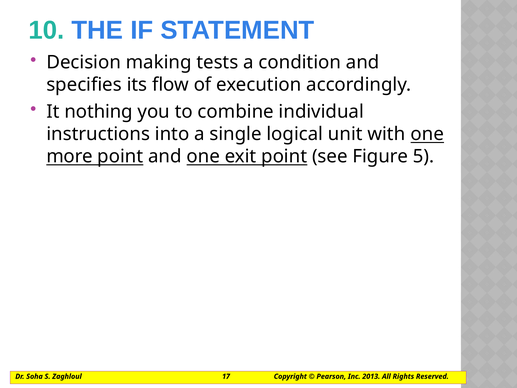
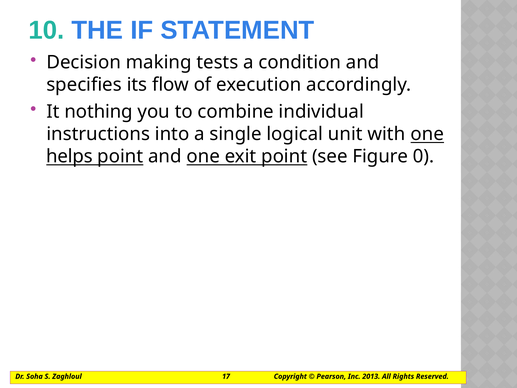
more: more -> helps (70, 156)
5: 5 -> 0 (423, 156)
